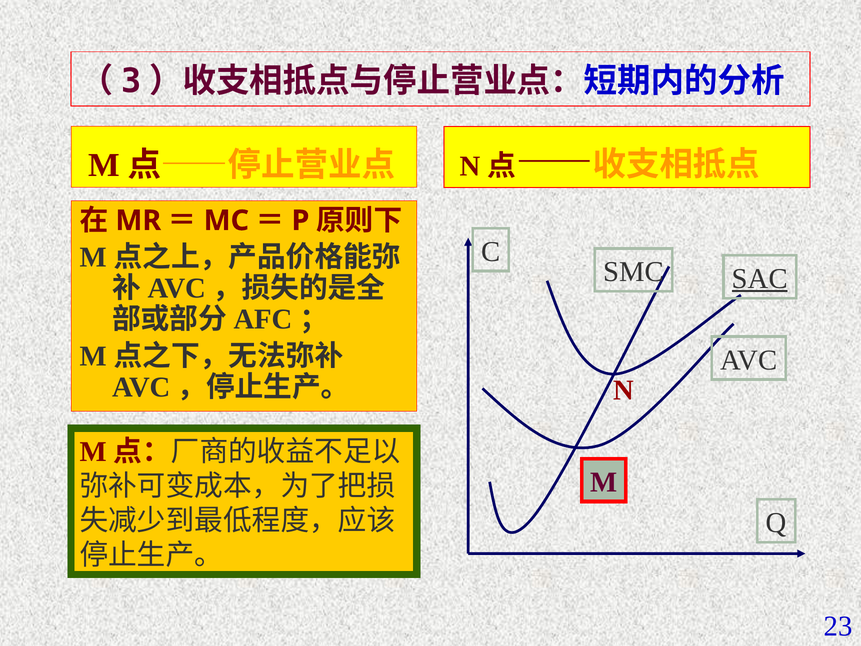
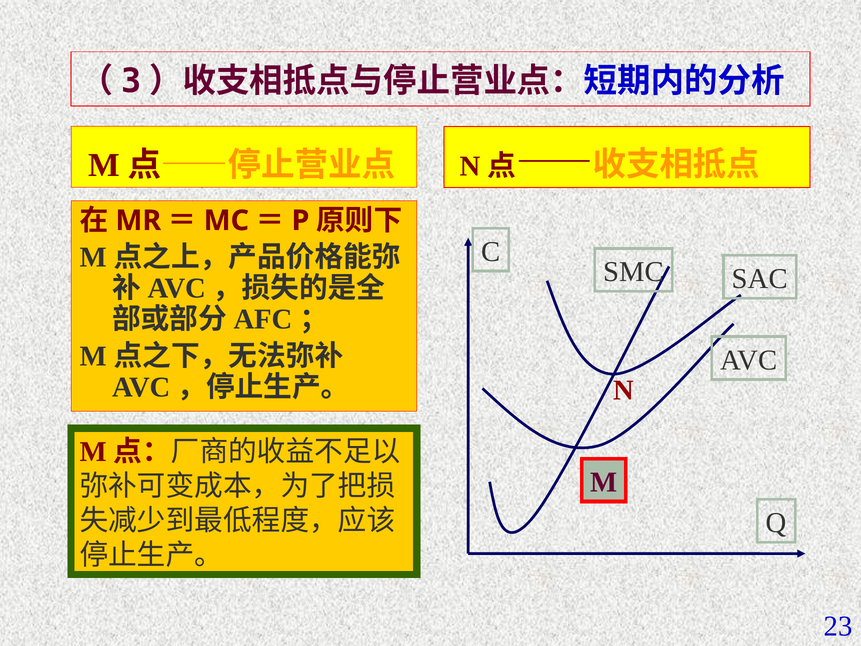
SAC underline: present -> none (760, 279)
